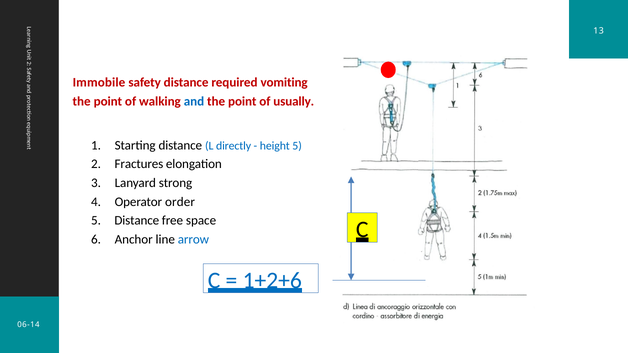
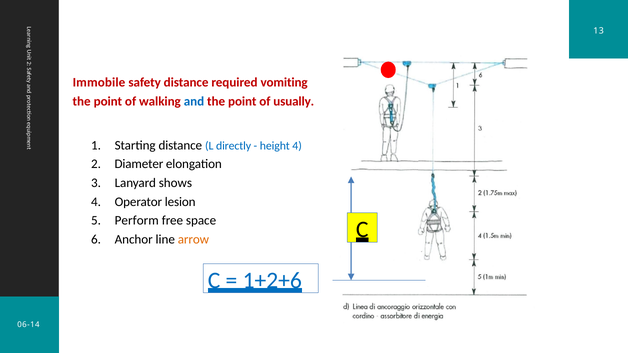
height 5: 5 -> 4 (297, 146)
Fractures: Fractures -> Diameter (139, 164)
strong: strong -> shows (175, 183)
order: order -> lesion (180, 202)
Distance: Distance -> Perform (137, 221)
arrow colour: blue -> orange (193, 240)
